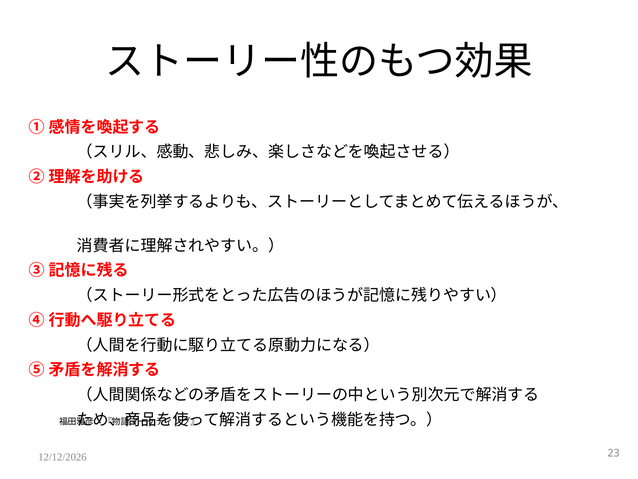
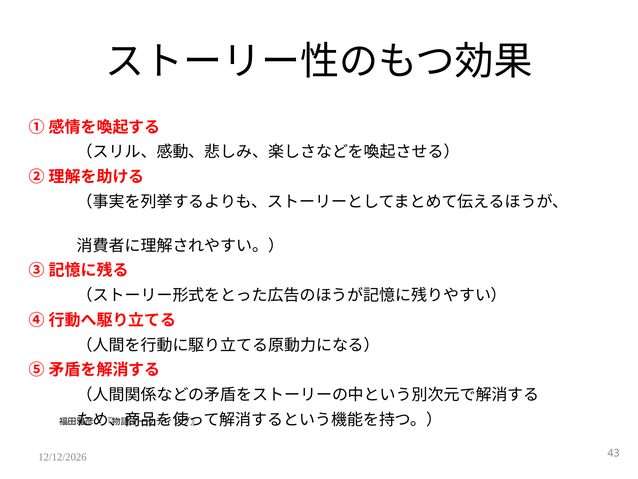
23: 23 -> 43 (614, 453)
